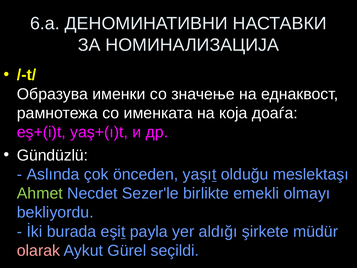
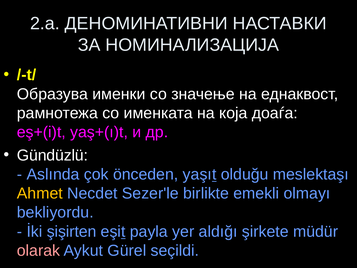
6.a: 6.a -> 2.a (45, 24)
Ahmet colour: light green -> yellow (40, 193)
burada: burada -> şişirten (72, 231)
